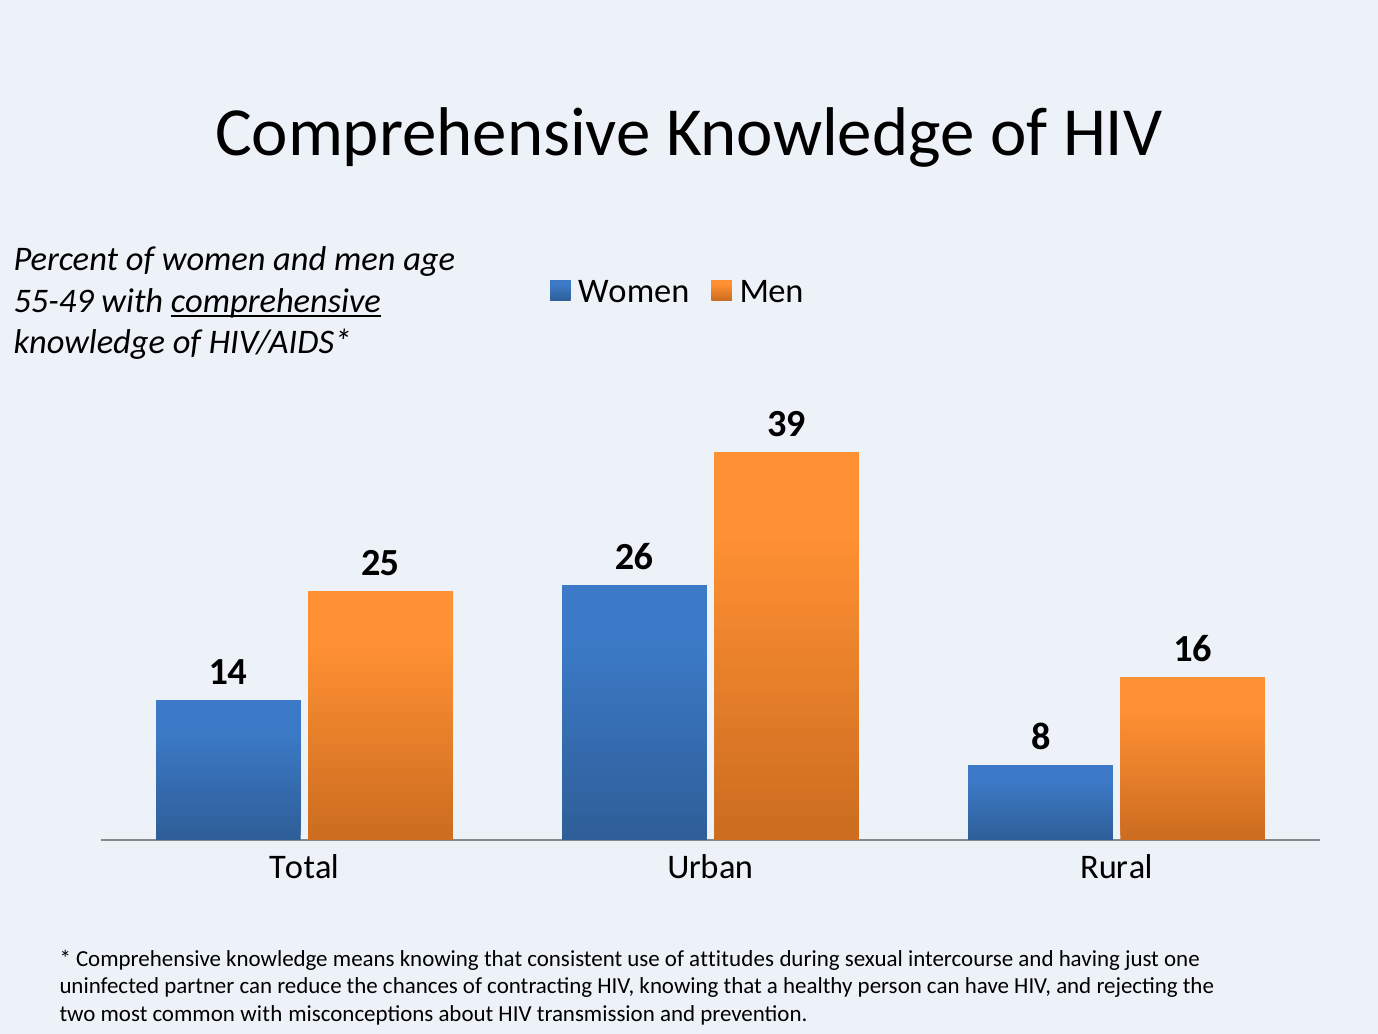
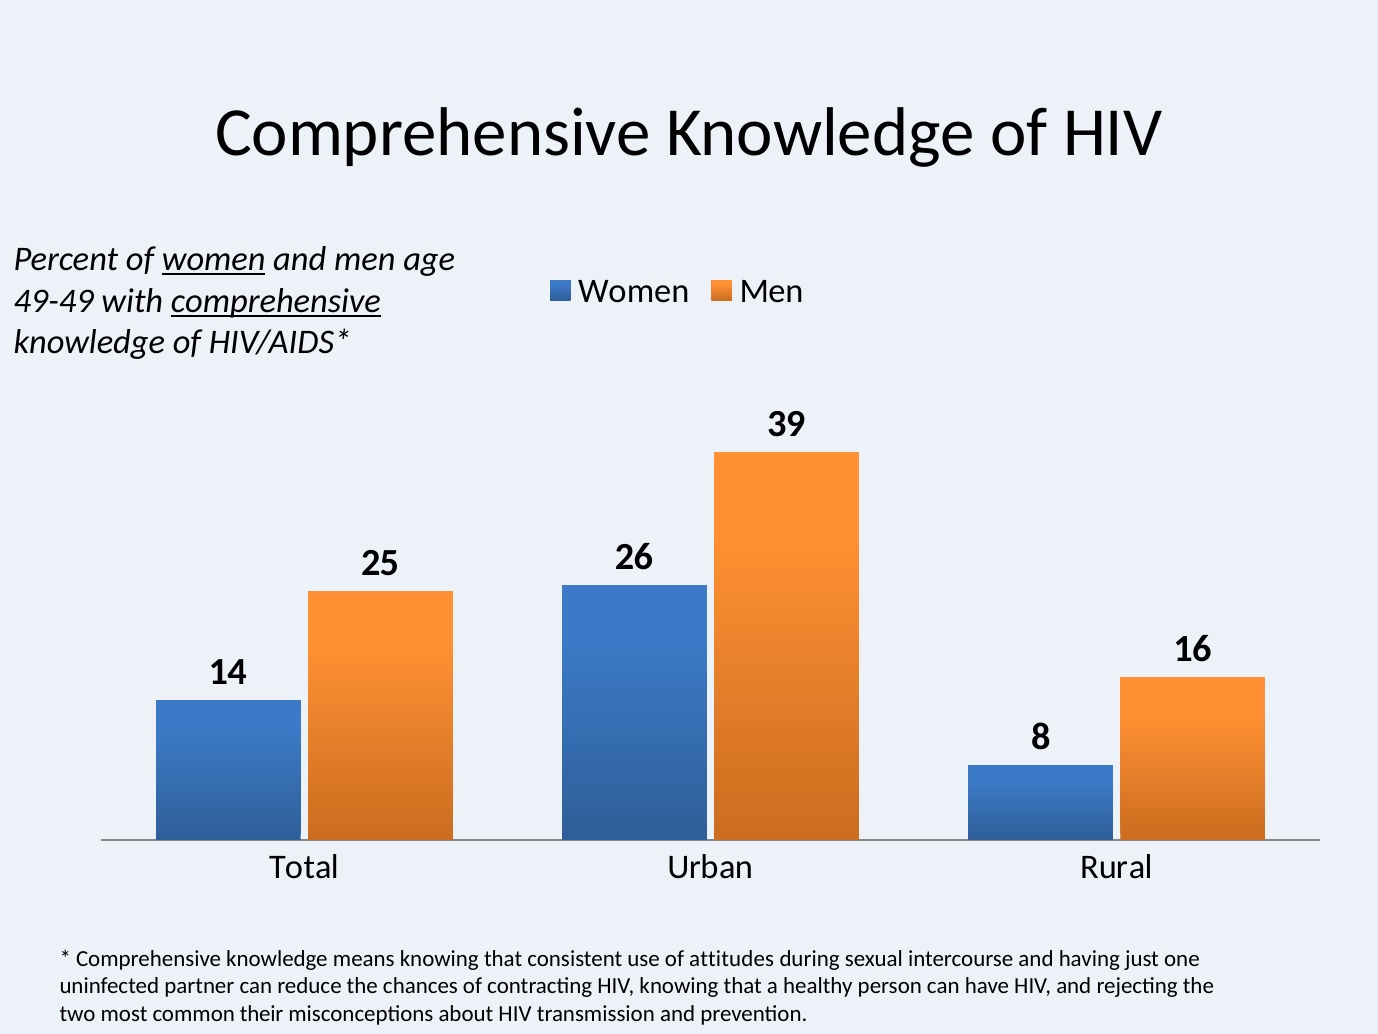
women underline: none -> present (214, 259)
55-49: 55-49 -> 49-49 (54, 301)
common with: with -> their (262, 1013)
